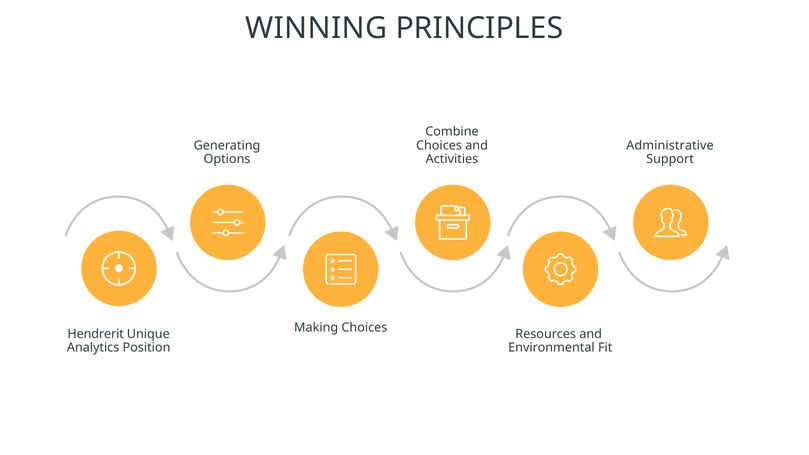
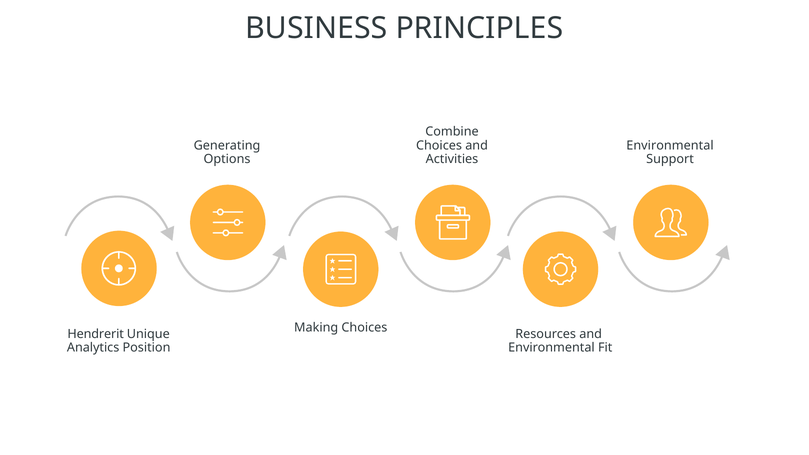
WINNING: WINNING -> BUSINESS (316, 28)
Administrative: Administrative -> Environmental (670, 145)
